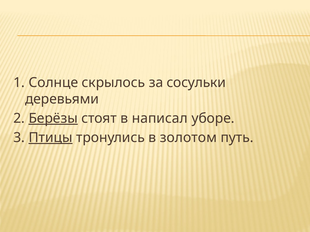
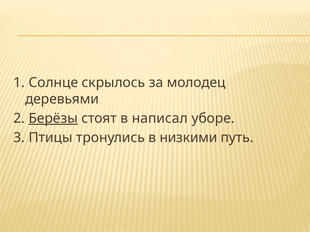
сосульки: сосульки -> молодец (196, 83)
Птицы underline: present -> none (51, 138)
золотом: золотом -> низкими (188, 138)
